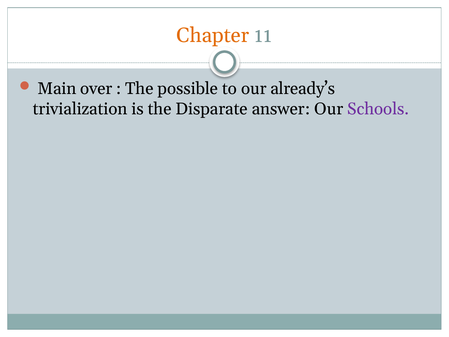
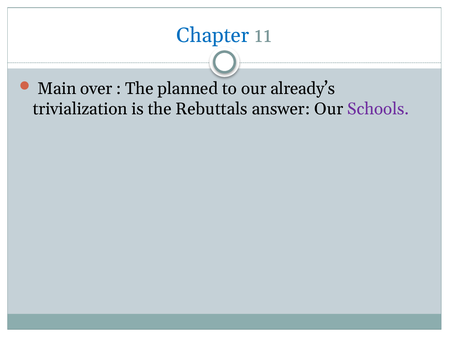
Chapter colour: orange -> blue (213, 35)
possible: possible -> planned (188, 88)
Disparate: Disparate -> Rebuttals (212, 109)
